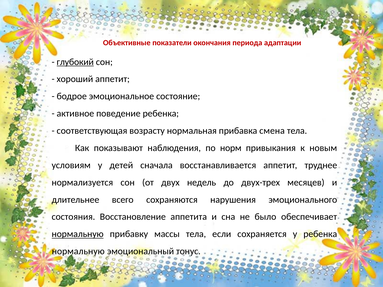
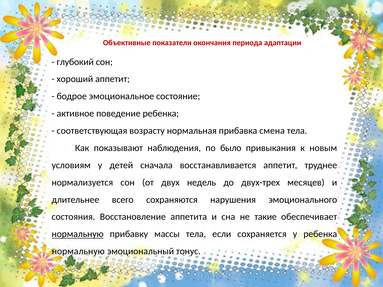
глубокий underline: present -> none (75, 62)
норм: норм -> было (231, 148)
было: было -> такие (266, 217)
